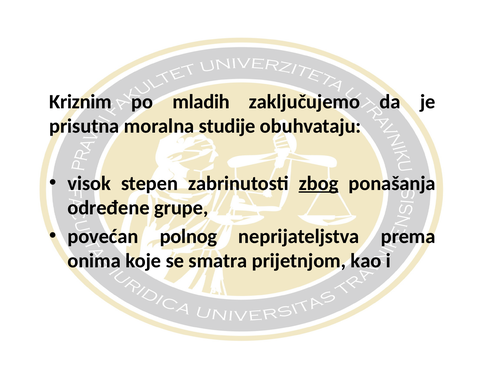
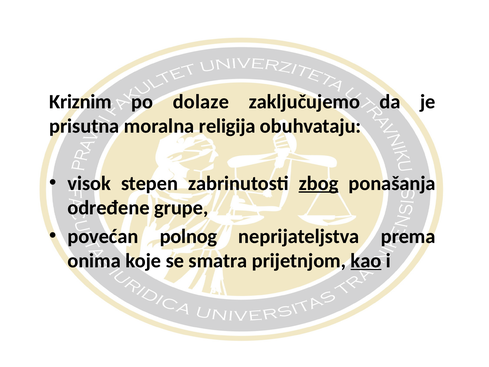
mladih: mladih -> dolaze (201, 102)
studije: studije -> religija (227, 126)
kao underline: none -> present (366, 261)
